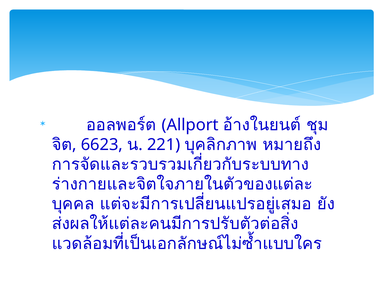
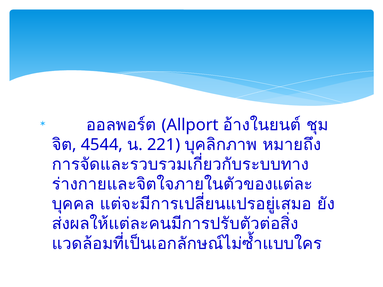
6623: 6623 -> 4544 (102, 145)
